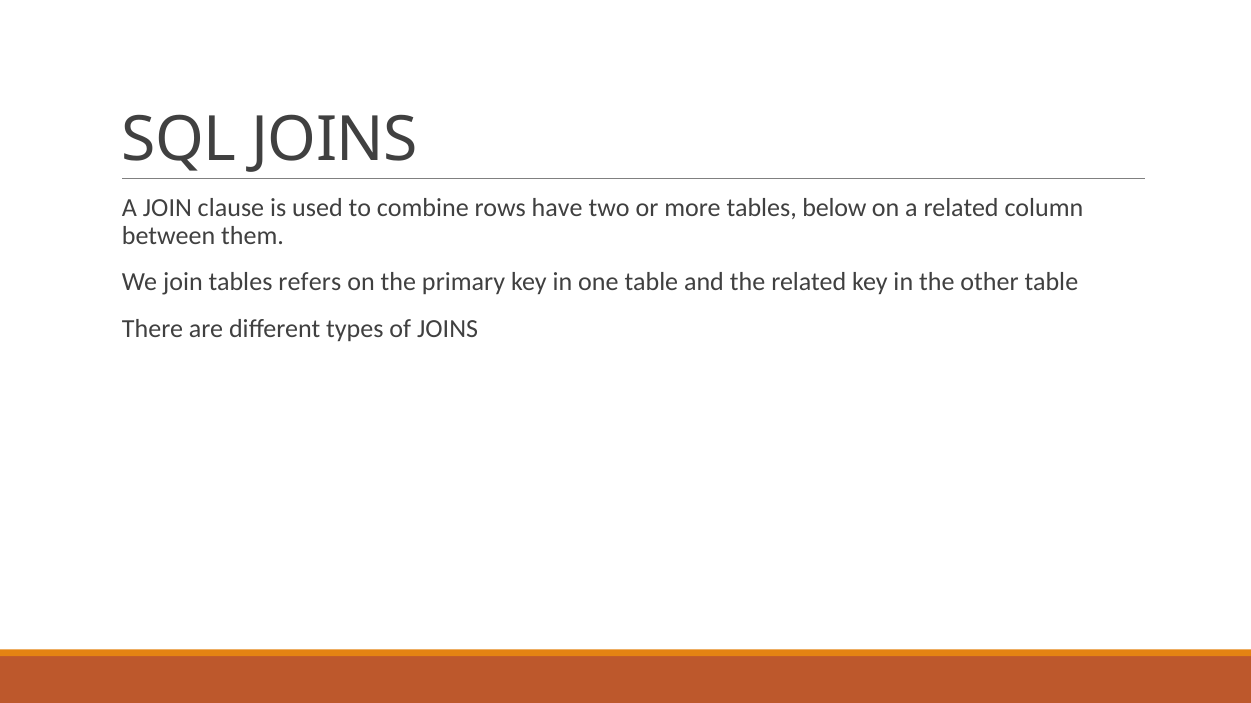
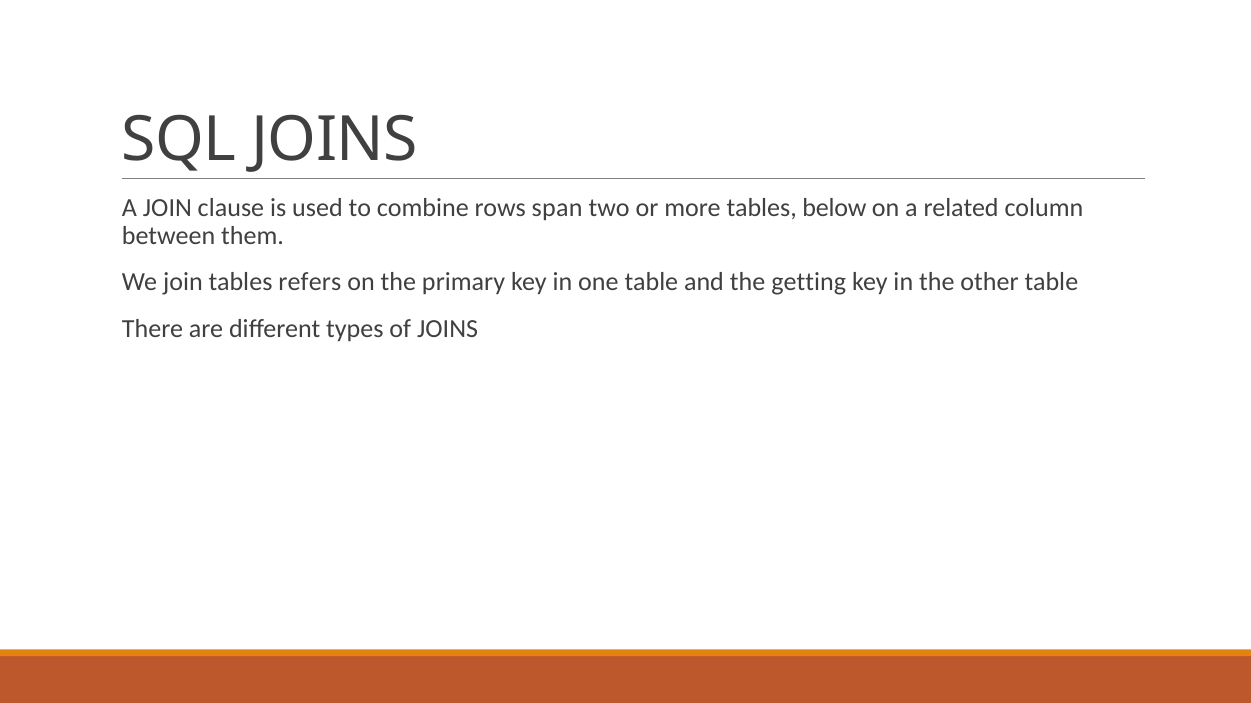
have: have -> span (557, 208)
the related: related -> getting (809, 283)
